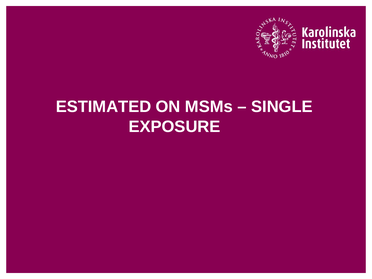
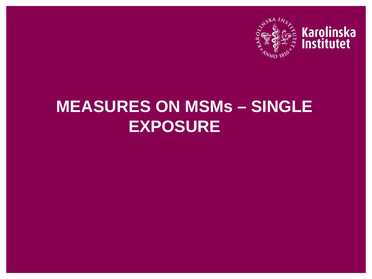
ESTIMATED: ESTIMATED -> MEASURES (103, 107)
